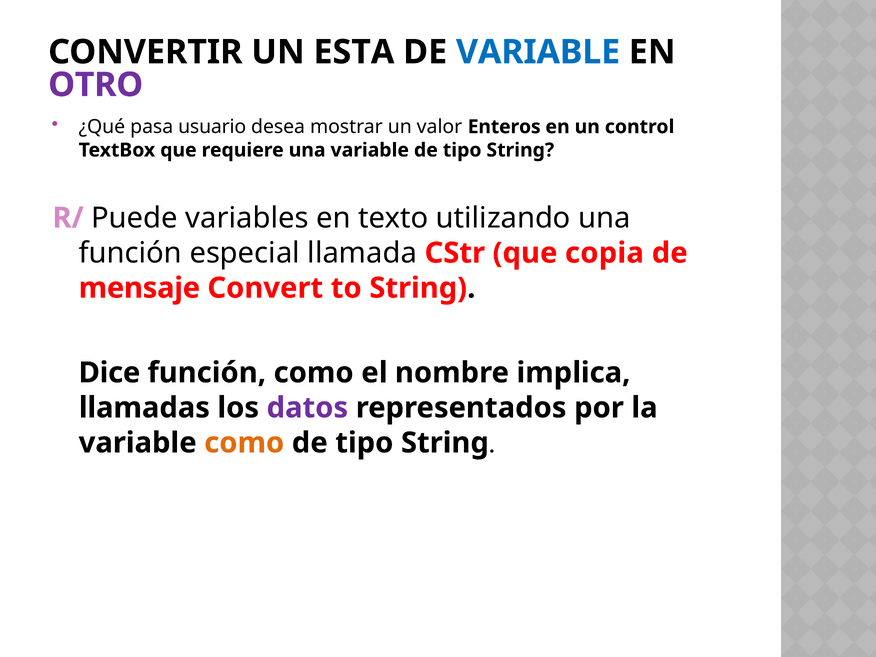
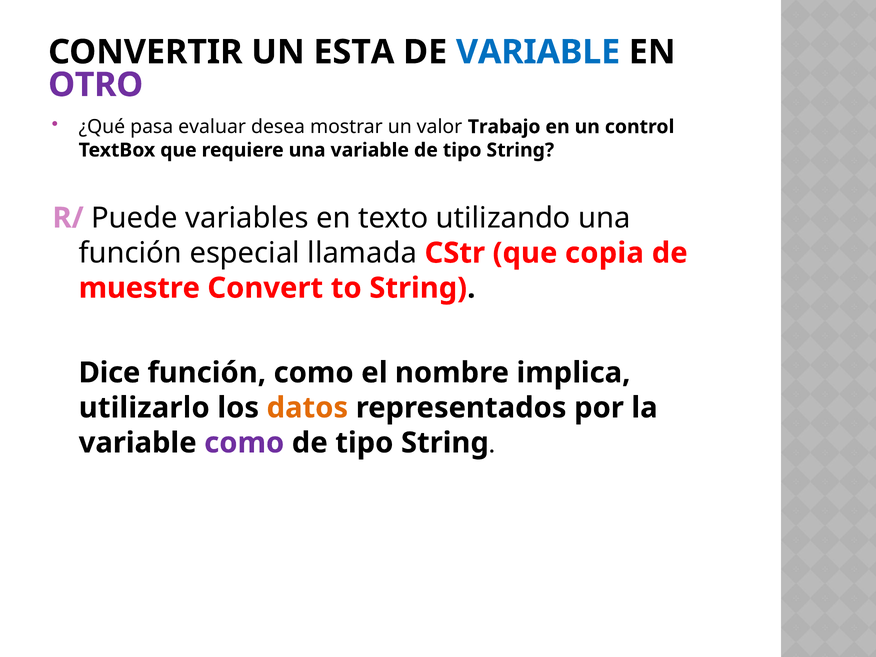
usuario: usuario -> evaluar (212, 127)
Enteros: Enteros -> Trabajo (504, 127)
mensaje: mensaje -> muestre (139, 288)
llamadas: llamadas -> utilizarlo (144, 408)
datos colour: purple -> orange (307, 408)
como colour: orange -> purple (244, 443)
